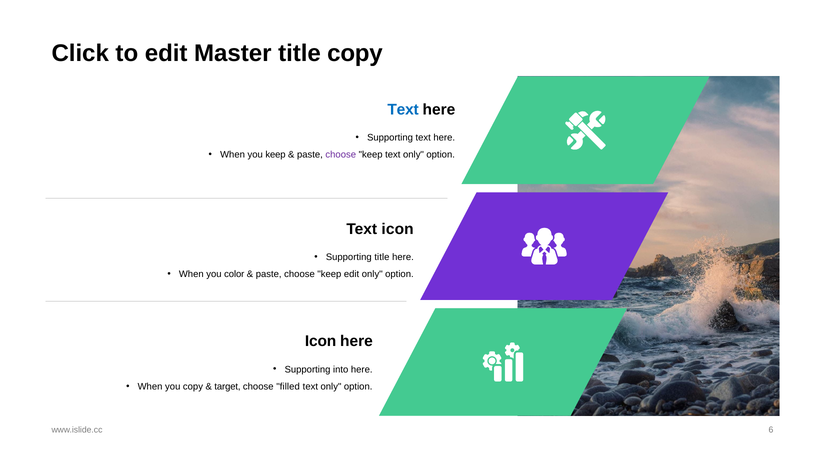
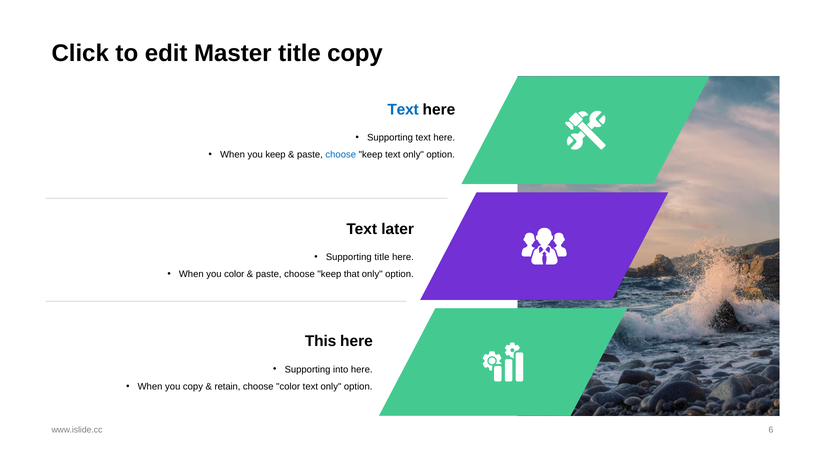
choose colour: purple -> blue (341, 155)
Text icon: icon -> later (398, 229)
keep edit: edit -> that (352, 274)
Icon: Icon -> This (321, 341)
target: target -> retain (227, 386)
choose filled: filled -> color (288, 386)
